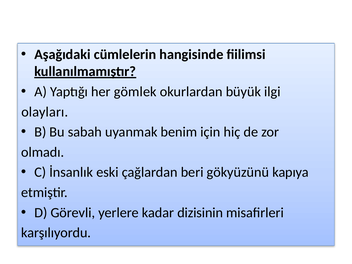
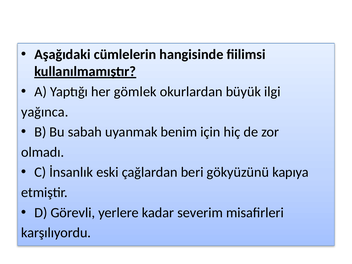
olayları: olayları -> yağınca (45, 112)
dizisinin: dizisinin -> severim (200, 213)
